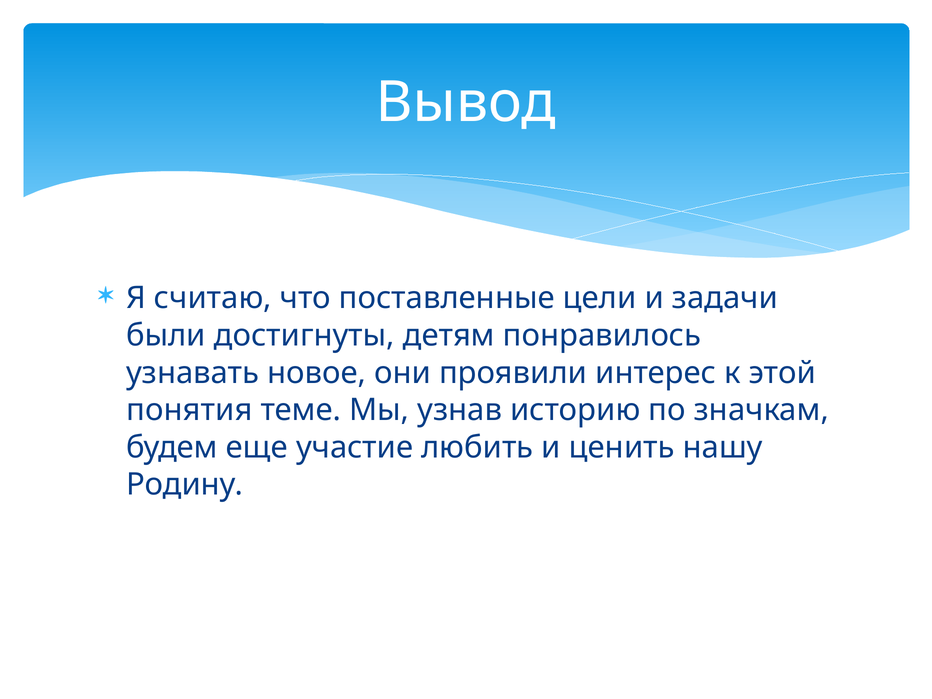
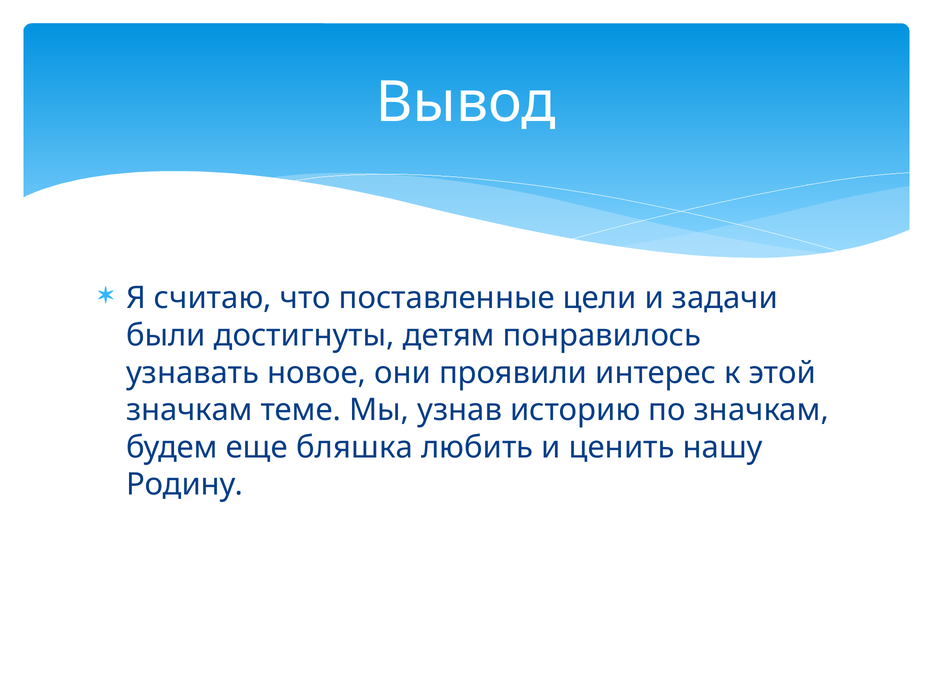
понятия: понятия -> значкам (189, 410)
участие: участие -> бляшка (355, 447)
